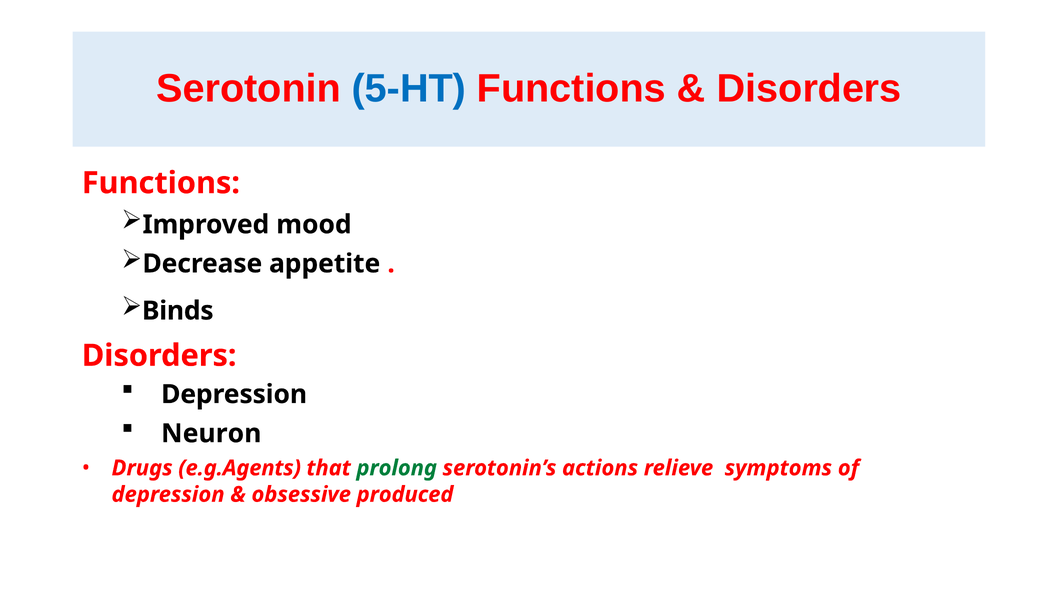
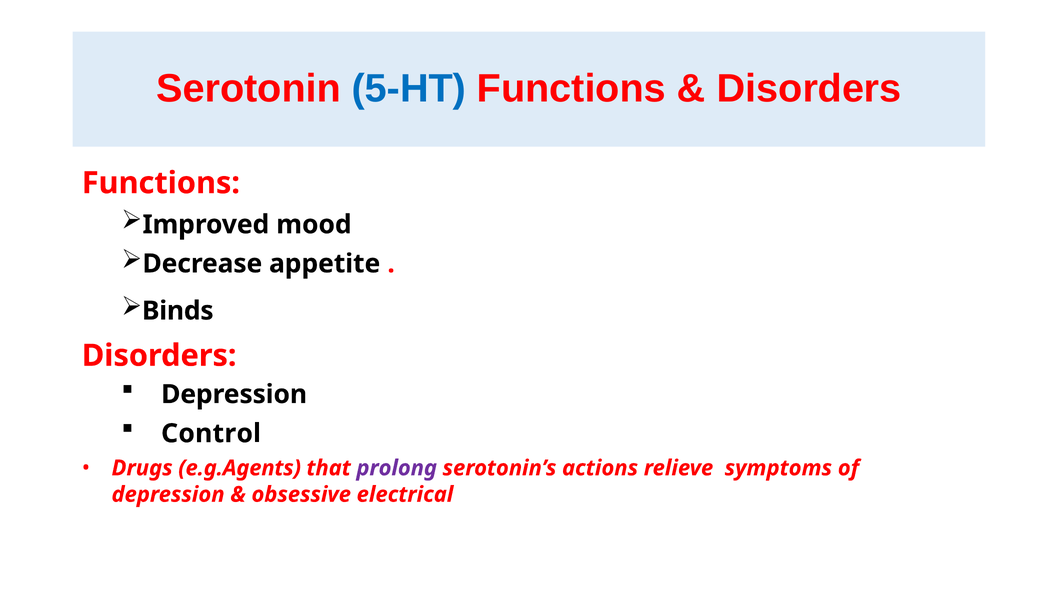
Neuron: Neuron -> Control (211, 434)
prolong colour: green -> purple (397, 468)
produced: produced -> electrical (405, 495)
